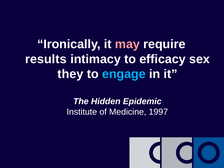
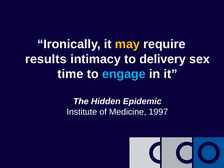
may colour: pink -> yellow (127, 44)
efficacy: efficacy -> delivery (163, 59)
they: they -> time (70, 74)
